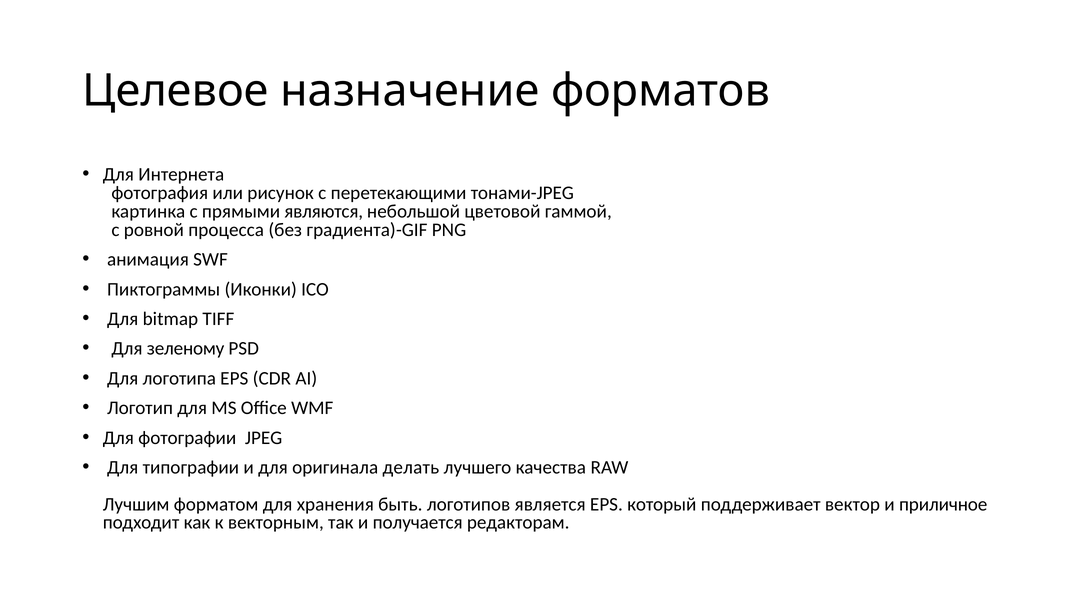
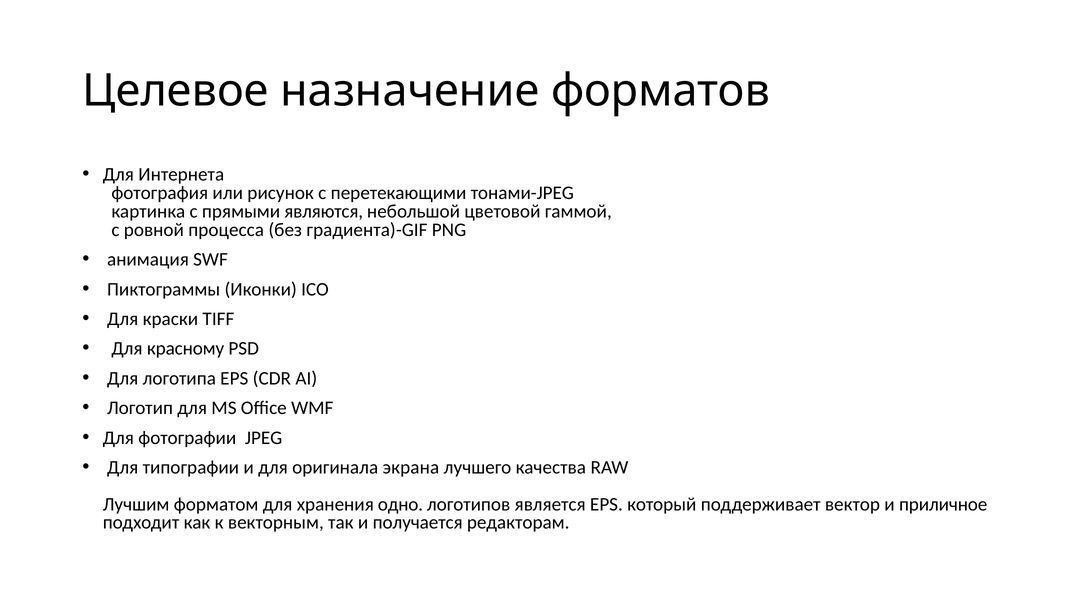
bitmap: bitmap -> краски (170, 319)
зеленому: зеленому -> красному (186, 348)
делать: делать -> экрана (411, 467)
быть: быть -> одно (400, 504)
